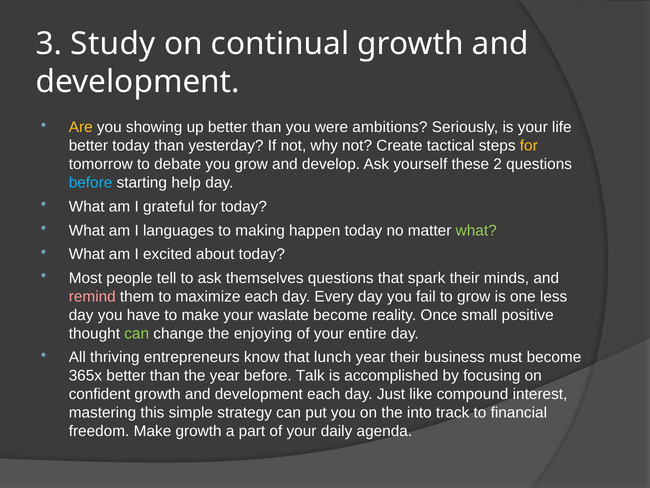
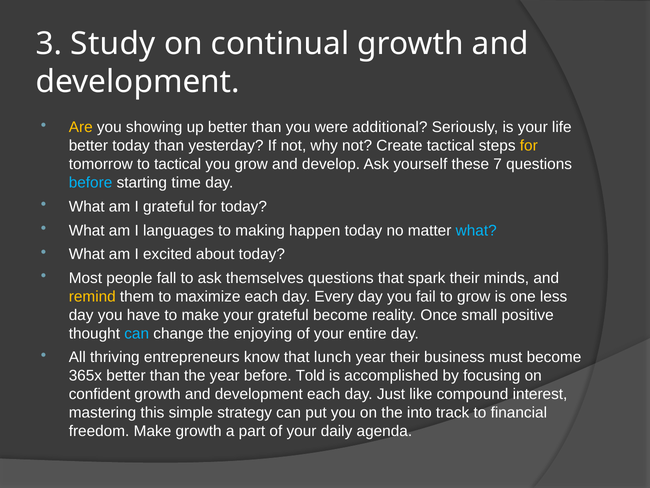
ambitions: ambitions -> additional (390, 127)
to debate: debate -> tactical (178, 164)
2: 2 -> 7 (498, 164)
help: help -> time (186, 183)
what colour: light green -> light blue (476, 230)
tell: tell -> fall (167, 278)
remind colour: pink -> yellow (92, 296)
your waslate: waslate -> grateful (283, 315)
can colour: light green -> light blue (137, 333)
Talk: Talk -> Told (310, 375)
